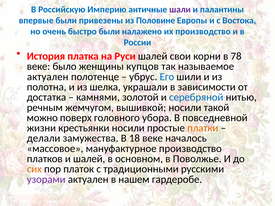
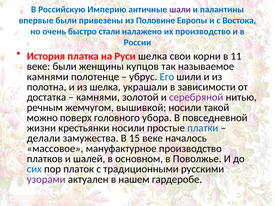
быстро были: были -> стали (109, 32)
Руси шалей: шалей -> шелка (153, 56)
78: 78 -> 11 (236, 56)
веке было: было -> были (65, 67)
актуален: актуален -> камнями (48, 77)
серебряной colour: blue -> purple (196, 97)
платки colour: orange -> blue (203, 128)
18: 18 -> 15 (134, 138)
сих colour: orange -> blue (34, 169)
